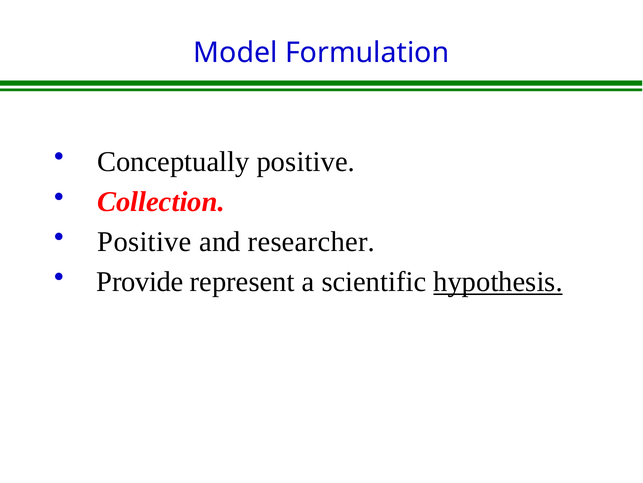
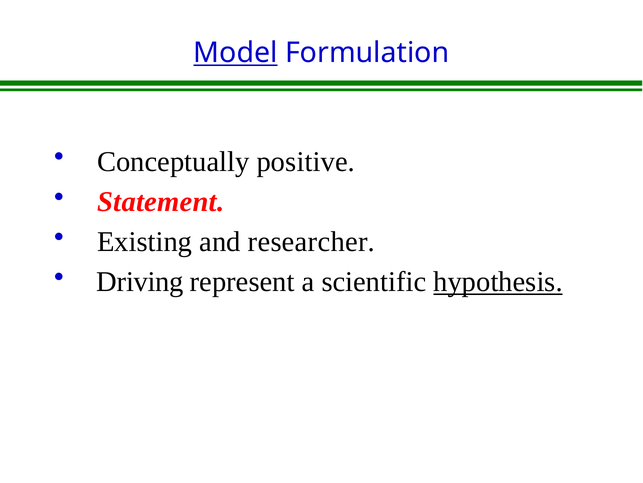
Model underline: none -> present (235, 53)
Collection: Collection -> Statement (161, 201)
Positive: Positive -> Existing (145, 241)
Provide: Provide -> Driving (140, 281)
